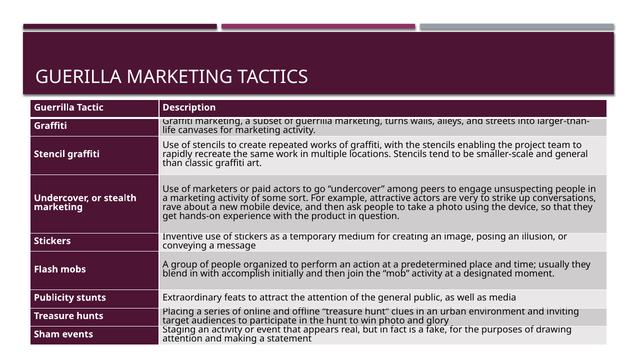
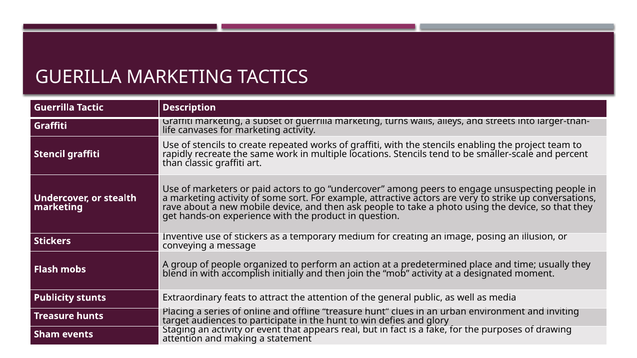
and general: general -> percent (572, 154)
win photo: photo -> defies (392, 321)
